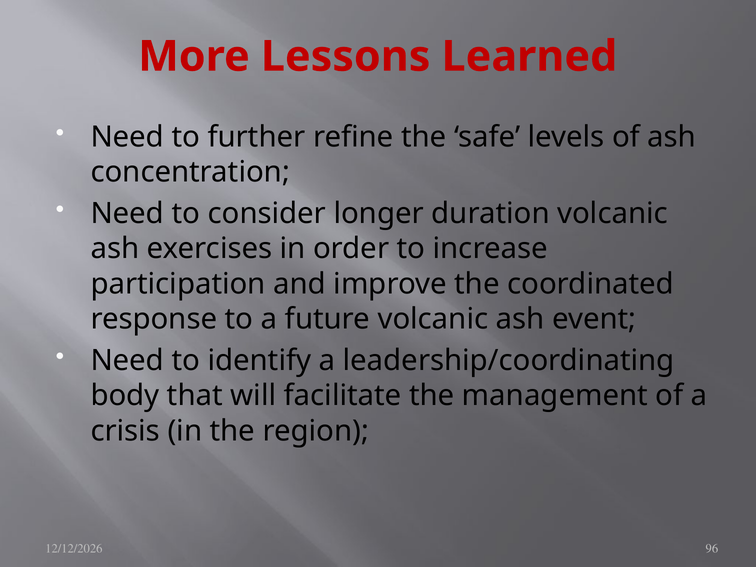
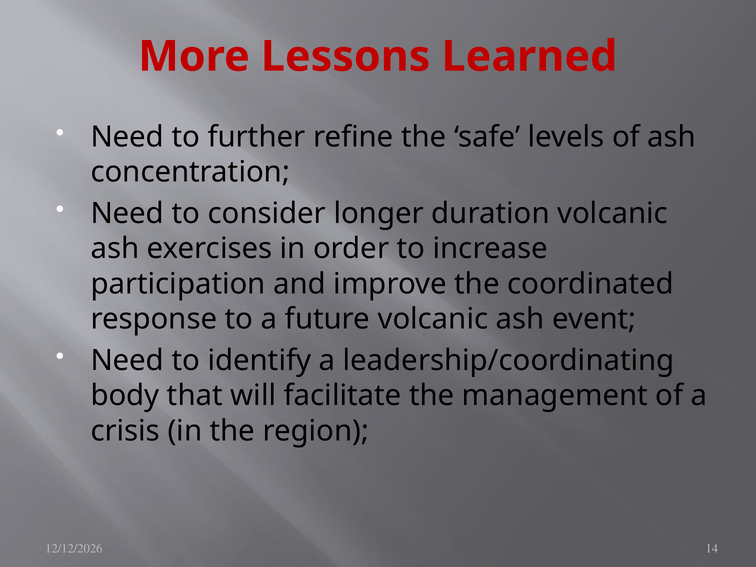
96: 96 -> 14 (712, 548)
